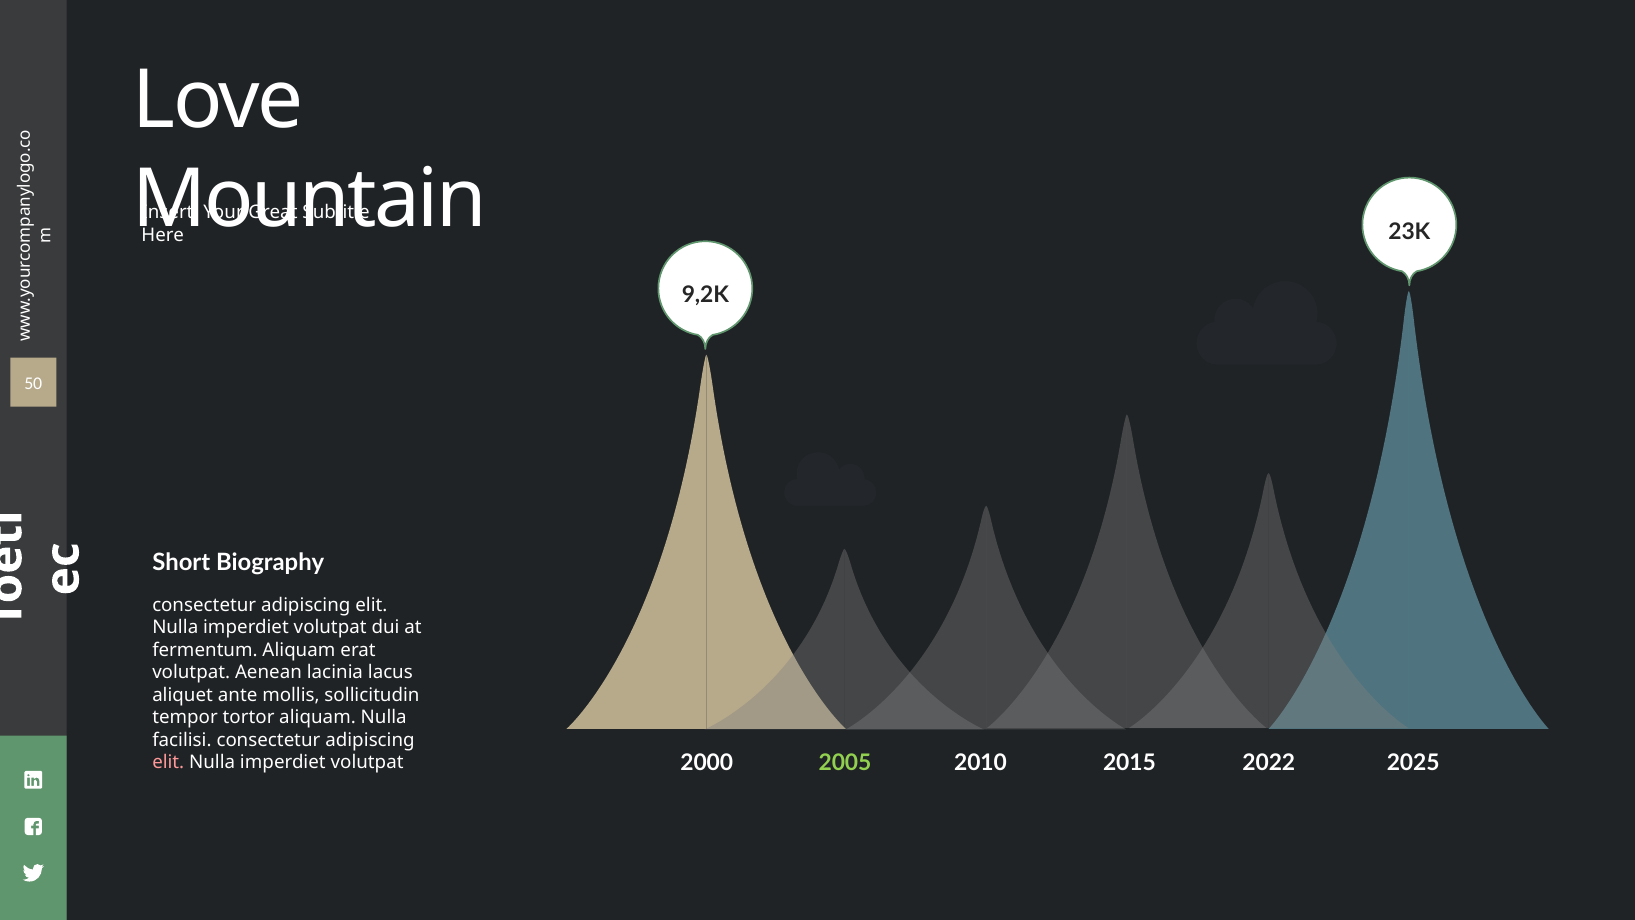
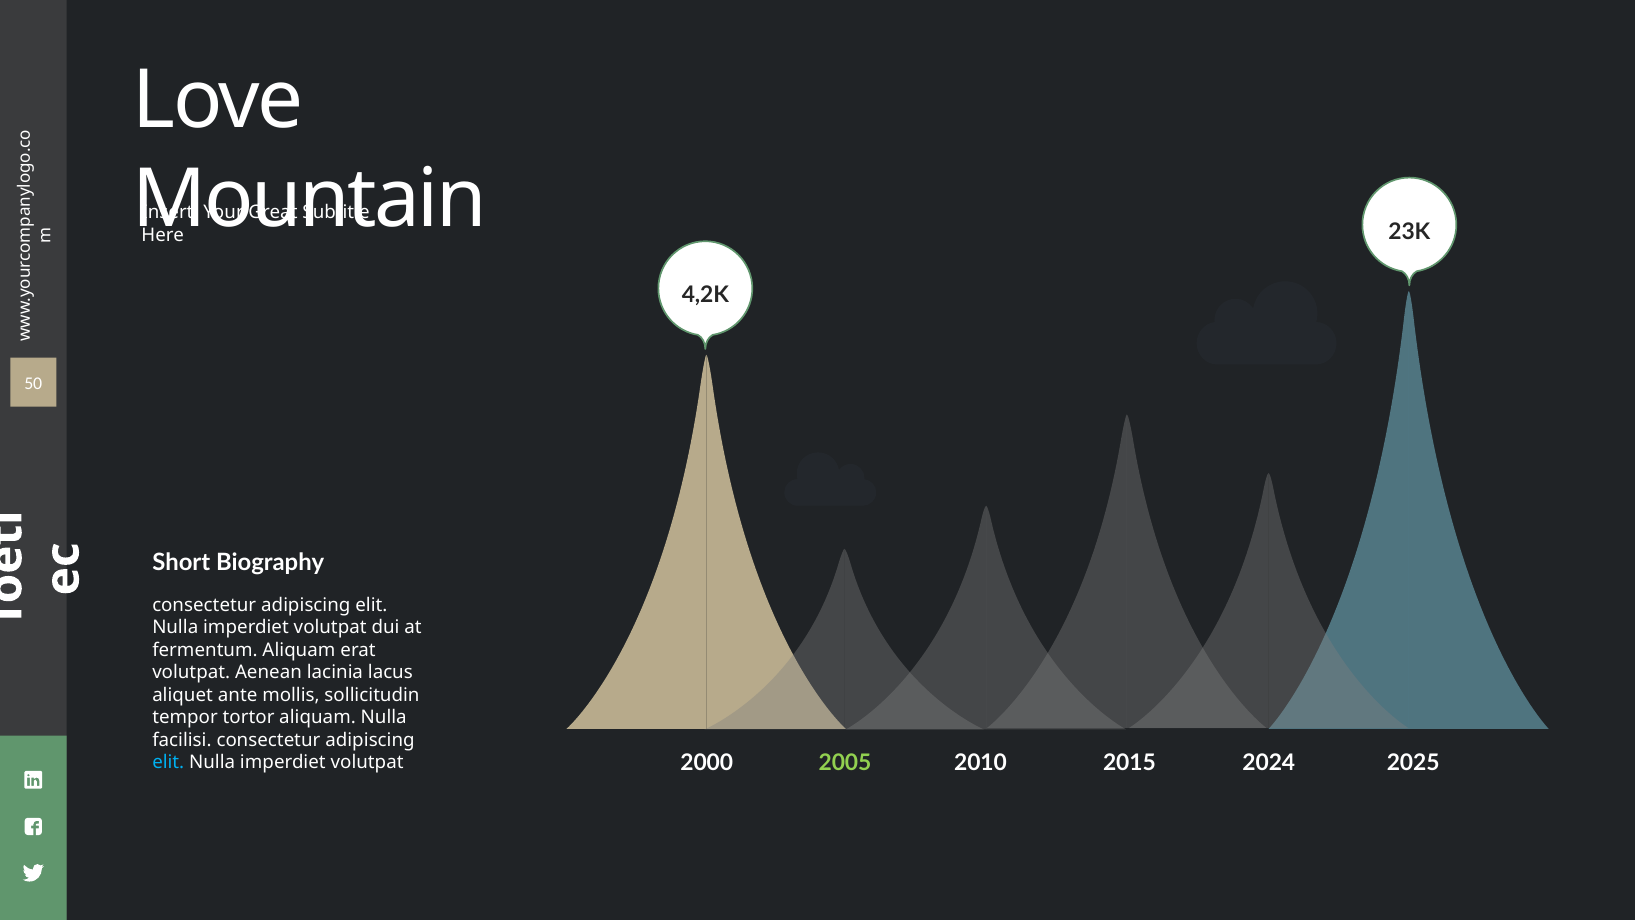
9,2K: 9,2K -> 4,2K (705, 295)
2022: 2022 -> 2024 (1269, 763)
elit colour: pink -> light blue (168, 763)
